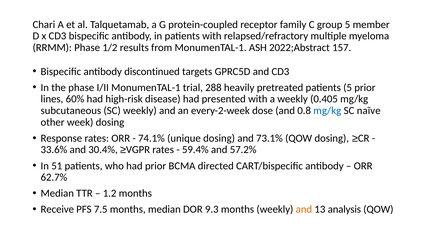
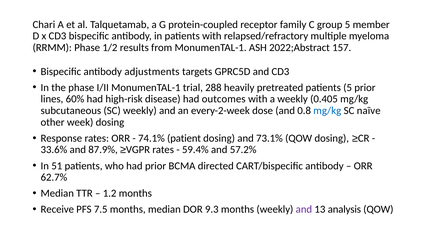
discontinued: discontinued -> adjustments (152, 71)
presented: presented -> outcomes (224, 99)
unique: unique -> patient (184, 138)
30.4%: 30.4% -> 87.9% (103, 150)
and colour: orange -> purple (304, 209)
